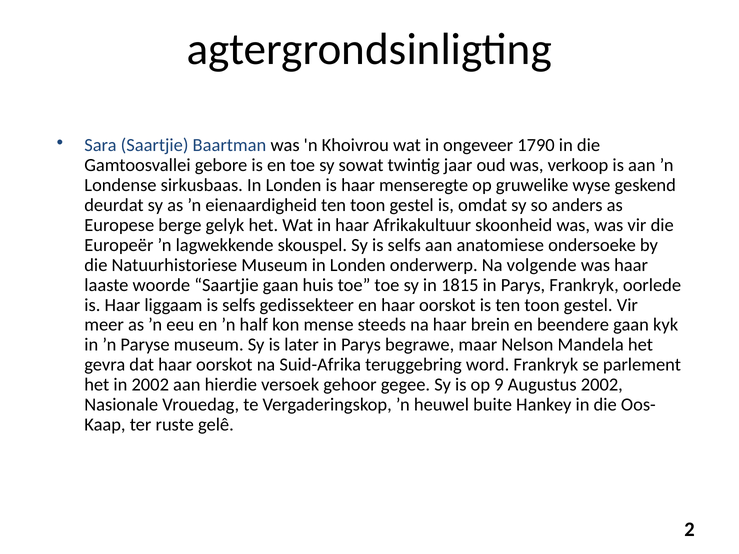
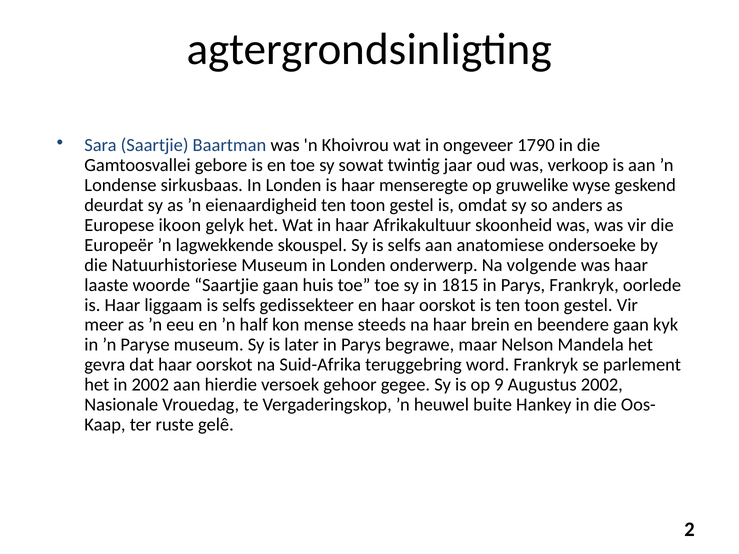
berge: berge -> ikoon (180, 225)
